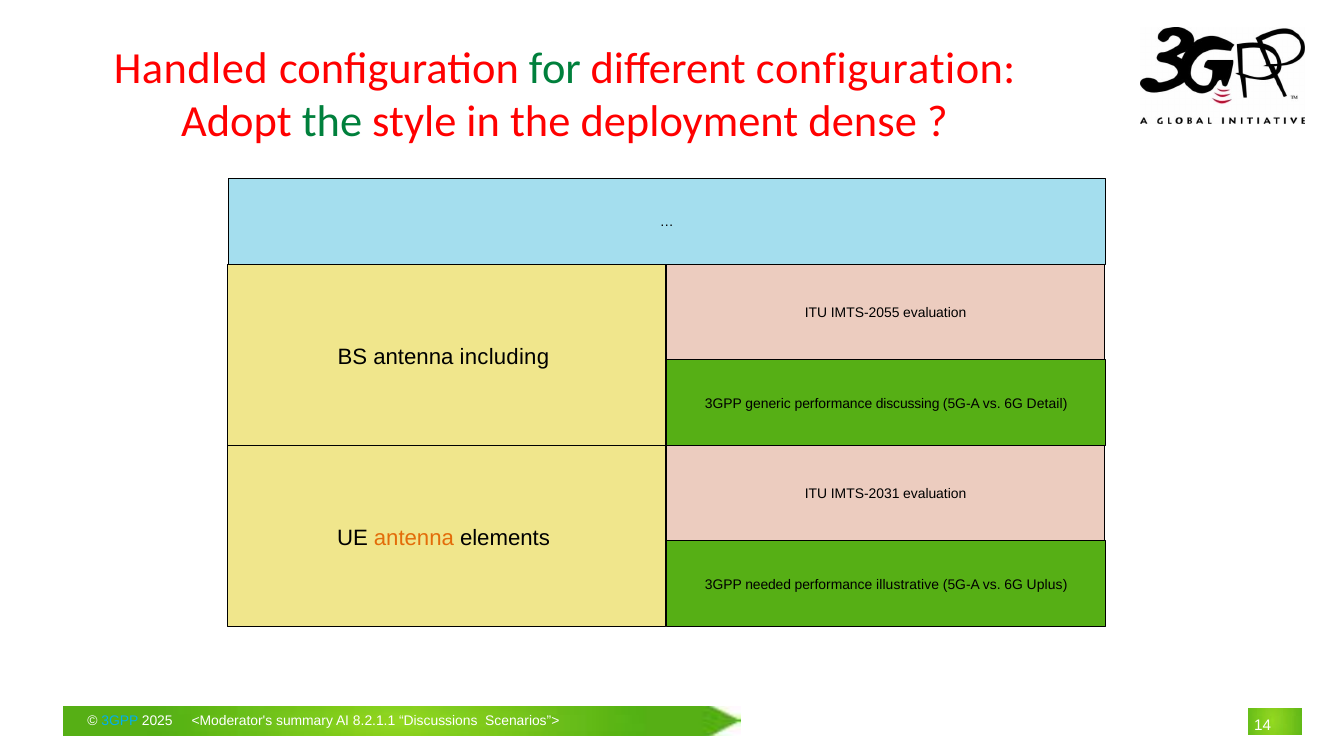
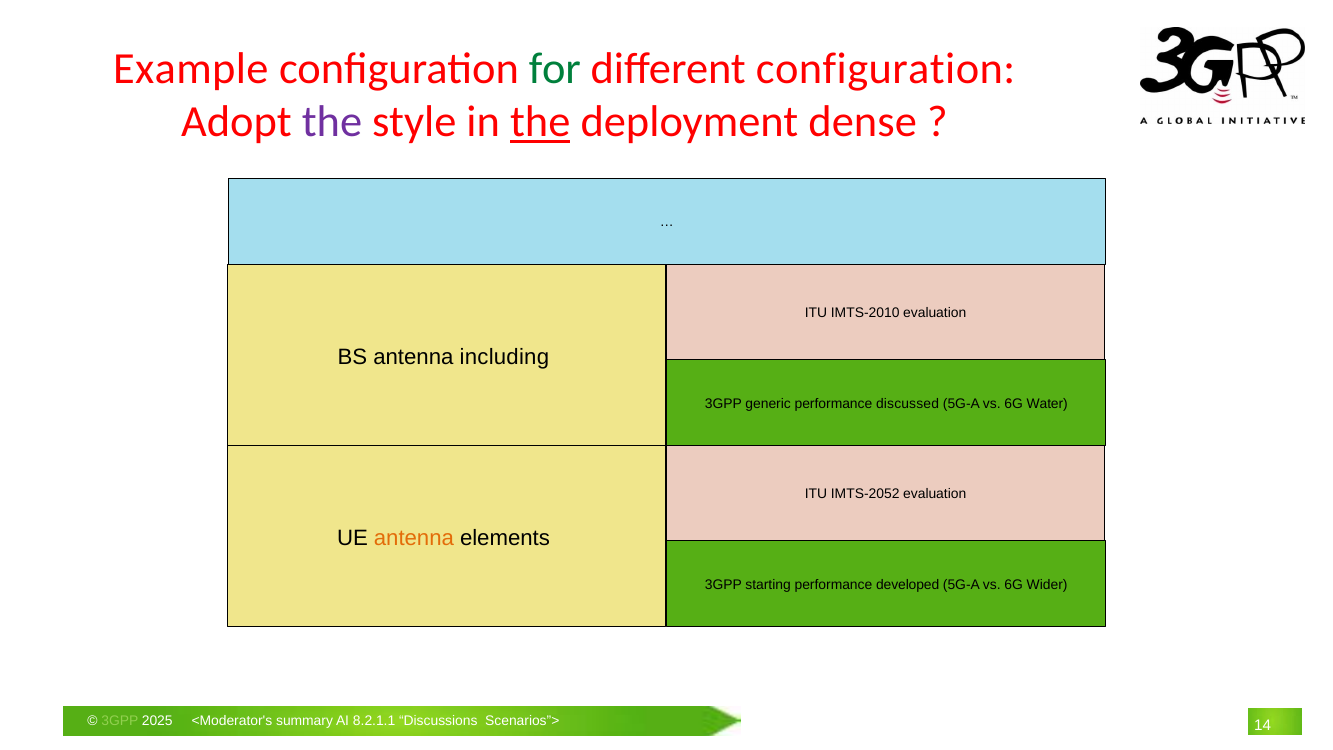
Handled: Handled -> Example (191, 69)
the colour: green -> purple (332, 122)
the underline: none -> present (540, 122)
IMTS-2055: IMTS-2055 -> IMTS-2010 (865, 313)
discussing: discussing -> discussed (908, 403)
Detail: Detail -> Water (1047, 403)
IMTS-2031: IMTS-2031 -> IMTS-2052 (865, 494)
needed: needed -> starting (768, 584)
illustrative: illustrative -> developed (908, 584)
Uplus: Uplus -> Wider (1047, 584)
3GPP colour: light blue -> light green (120, 720)
